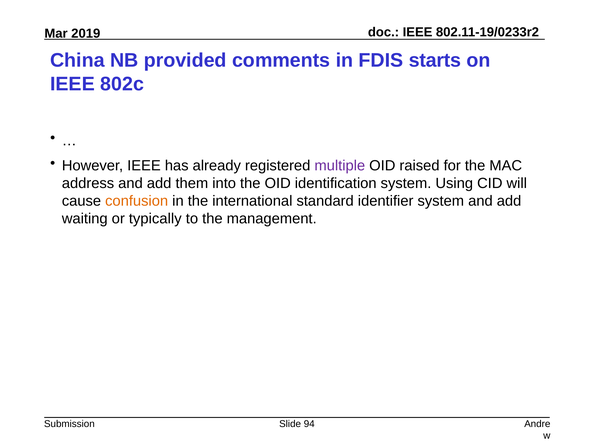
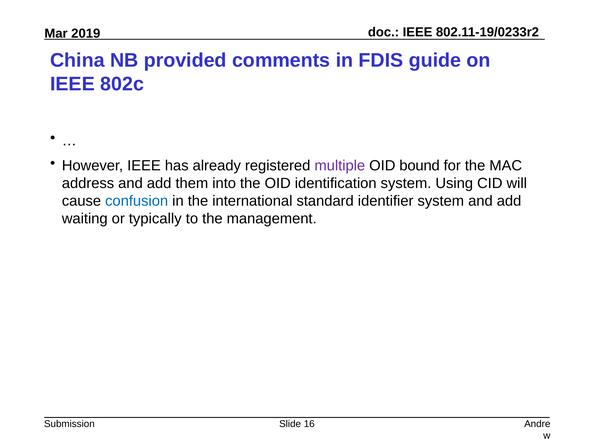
starts: starts -> guide (435, 60)
raised: raised -> bound (420, 165)
confusion colour: orange -> blue (137, 201)
94: 94 -> 16 (309, 424)
